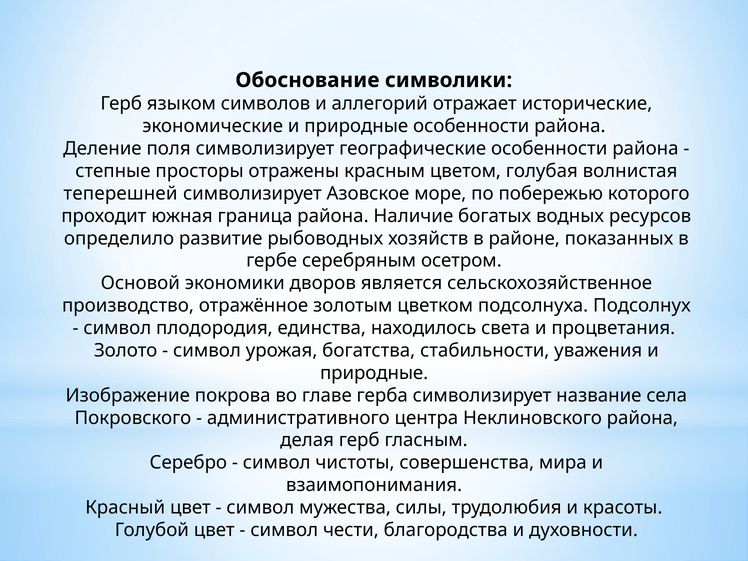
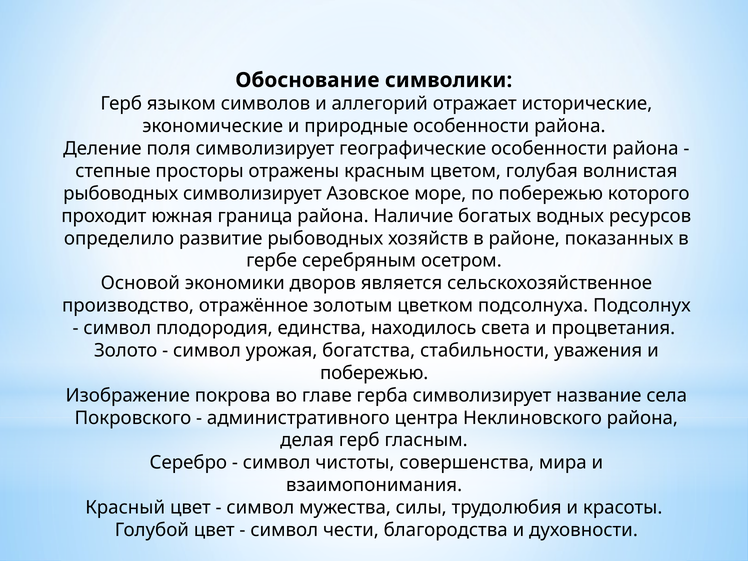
теперешней: теперешней -> рыбоводных (121, 193)
природные: природные -> побережью (374, 373)
